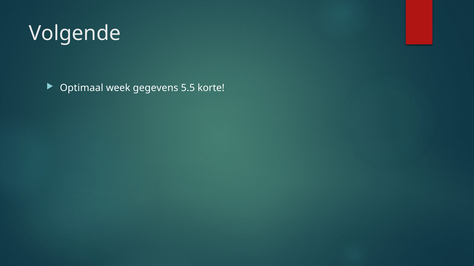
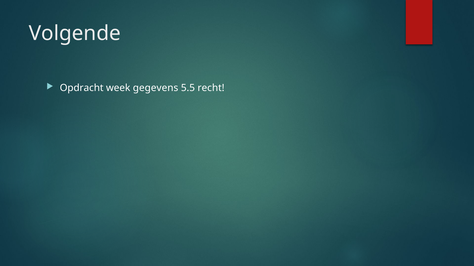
Optimaal: Optimaal -> Opdracht (82, 88)
korte: korte -> recht (211, 88)
